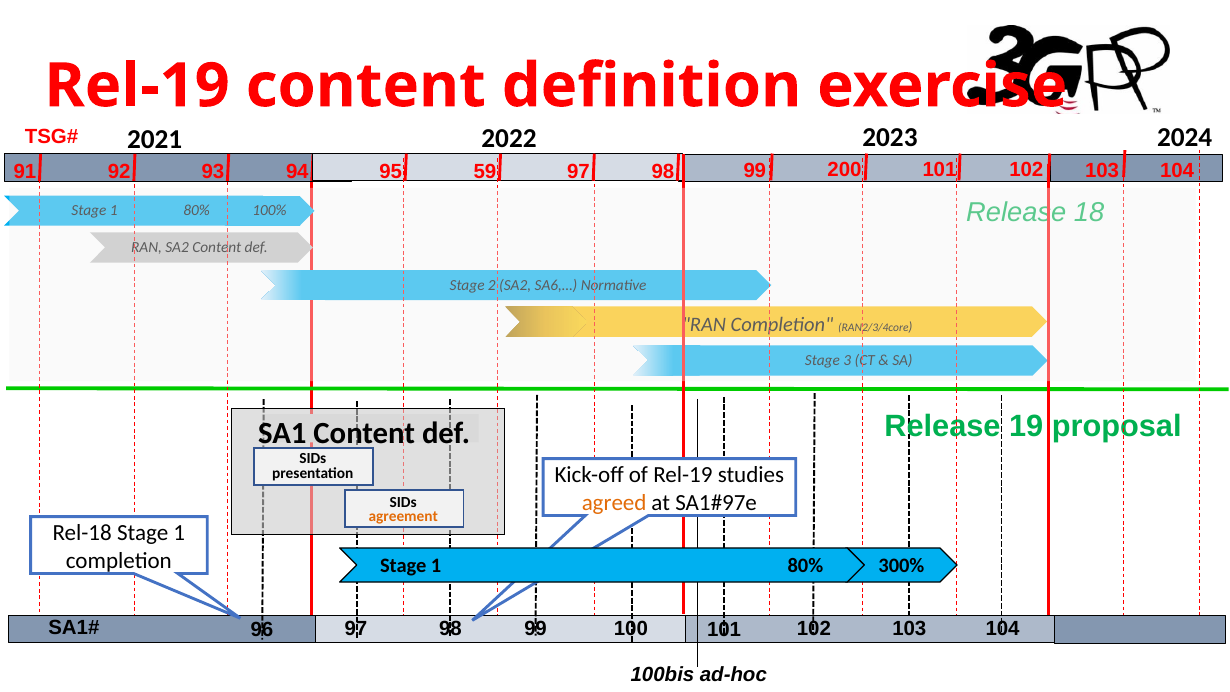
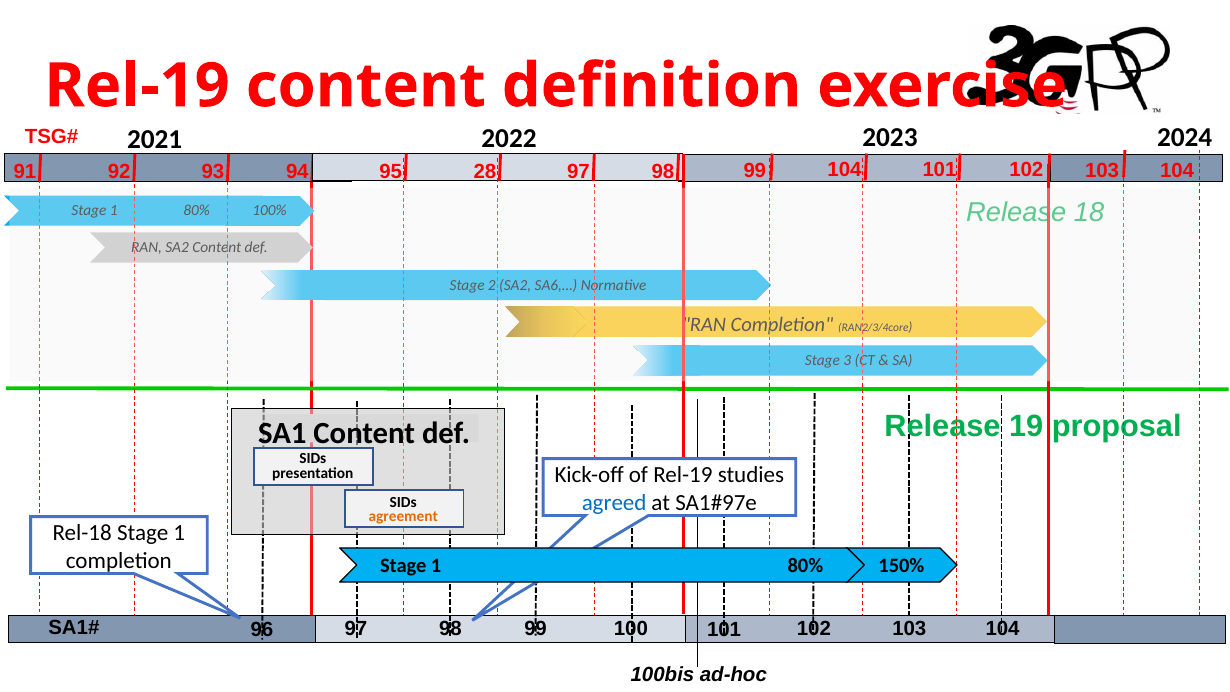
99 200: 200 -> 104 (844, 170)
59: 59 -> 28 (485, 172)
agreed colour: orange -> blue (614, 502)
300%: 300% -> 150% (901, 566)
